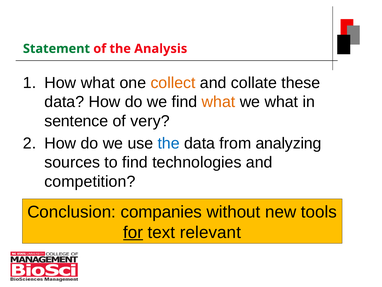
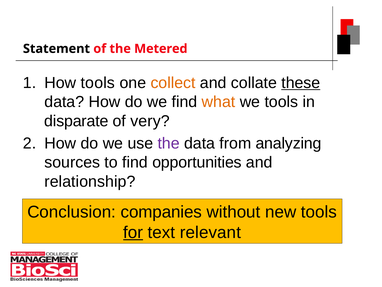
Statement colour: green -> black (56, 49)
Analysis: Analysis -> Metered (161, 49)
How what: what -> tools (98, 83)
these underline: none -> present (301, 83)
we what: what -> tools (281, 102)
sentence: sentence -> disparate (76, 121)
the colour: blue -> purple (169, 143)
technologies: technologies -> opportunities (197, 162)
competition: competition -> relationship (90, 181)
